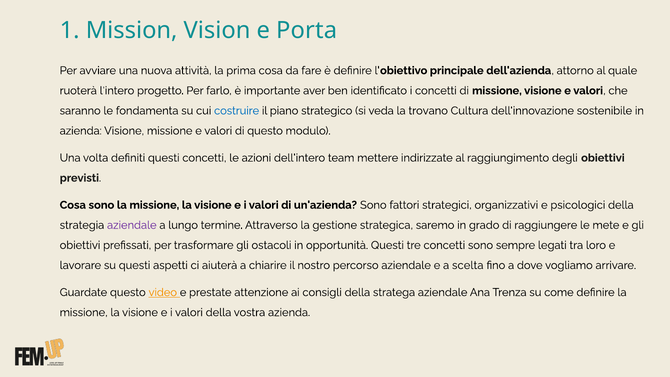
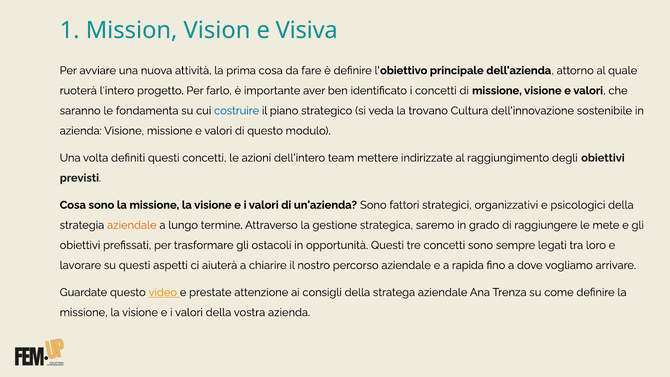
Porta: Porta -> Visiva (307, 30)
aziendale colour: purple -> orange (132, 225)
scelta: scelta -> rapida (468, 265)
